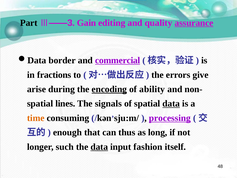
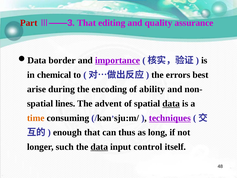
Part colour: black -> red (29, 23)
Gain: Gain -> That (86, 23)
assurance underline: present -> none (194, 23)
commercial: commercial -> importance (118, 60)
fractions: fractions -> chemical (54, 75)
give: give -> best (201, 75)
encoding underline: present -> none (109, 89)
signals: signals -> advent (108, 103)
processing: processing -> techniques (170, 118)
fashion: fashion -> control (148, 147)
